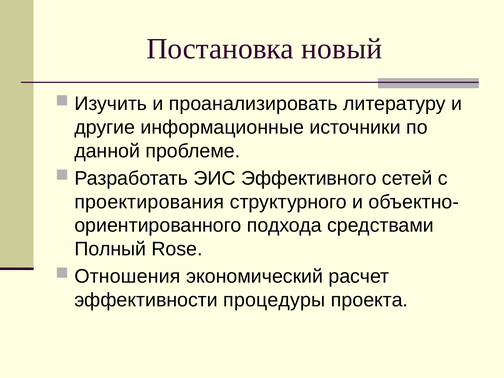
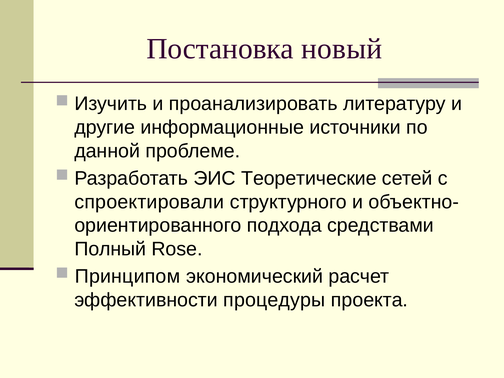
Эффективного: Эффективного -> Теоретические (309, 178)
проектирования: проектирования -> спроектировали (149, 202)
Отношения: Отношения -> Принципом (127, 276)
